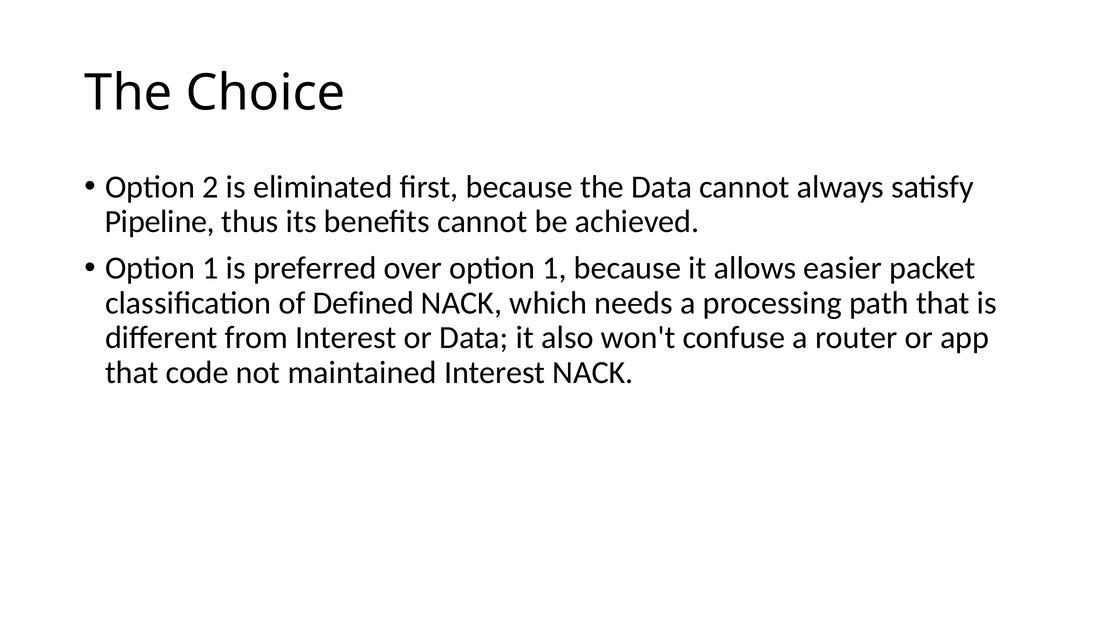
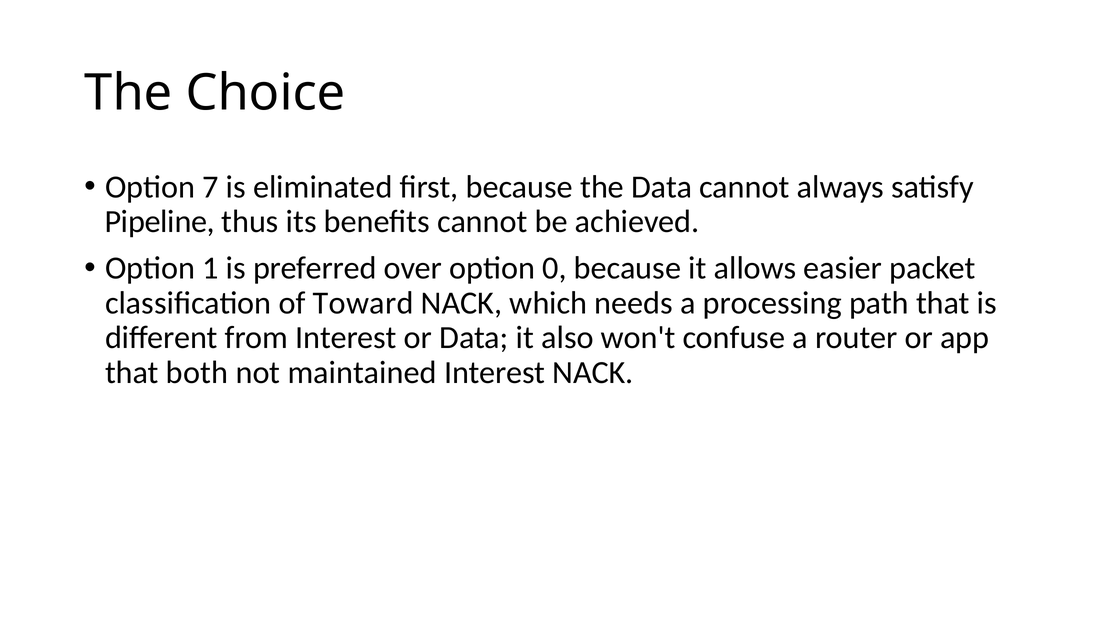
2: 2 -> 7 (210, 187)
over option 1: 1 -> 0 (554, 268)
Defined: Defined -> Toward (363, 303)
code: code -> both (197, 373)
